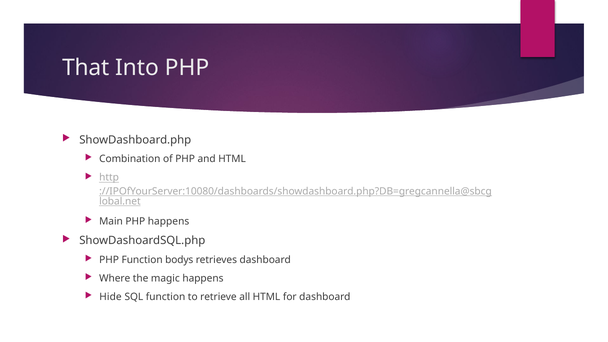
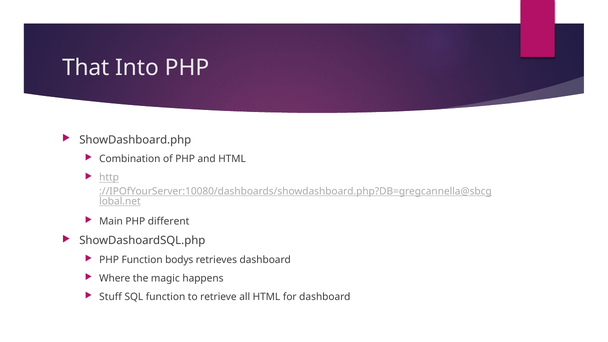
PHP happens: happens -> different (169, 221)
Hide: Hide -> Stuff (111, 297)
